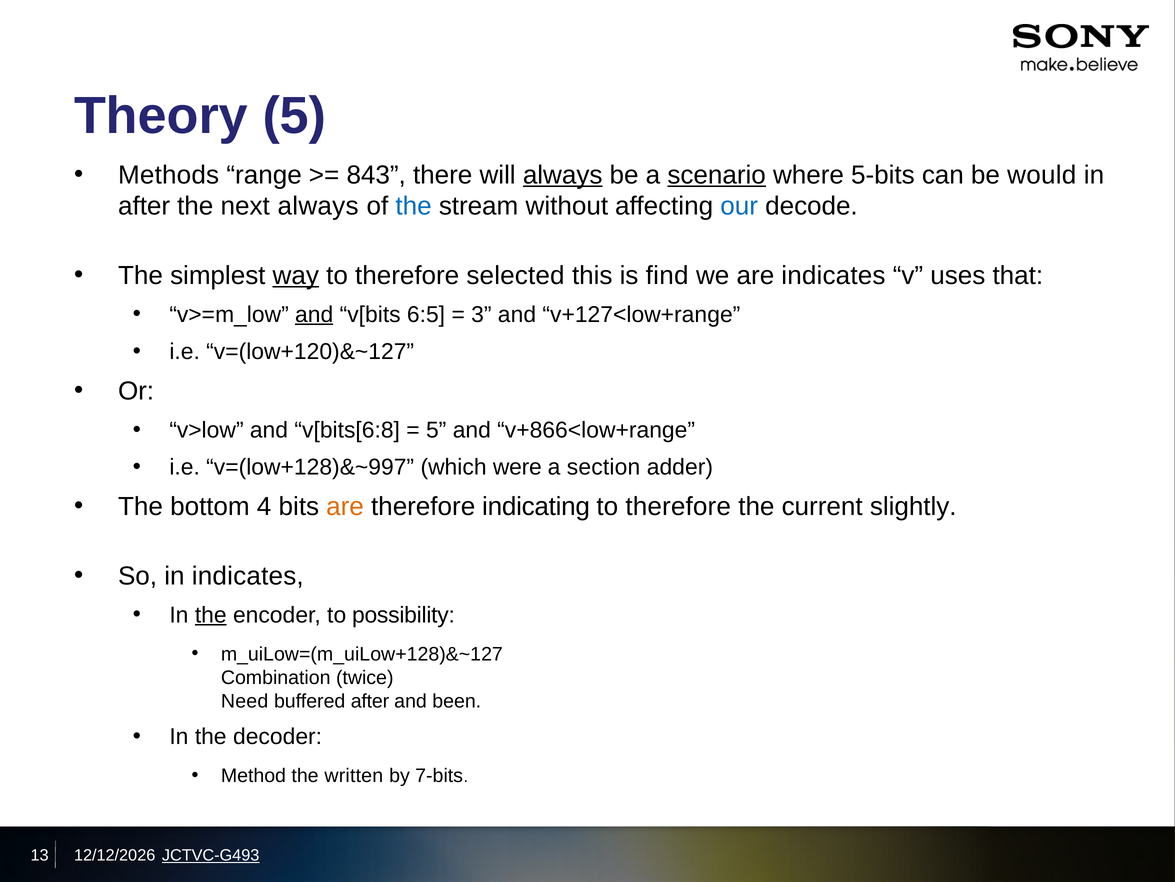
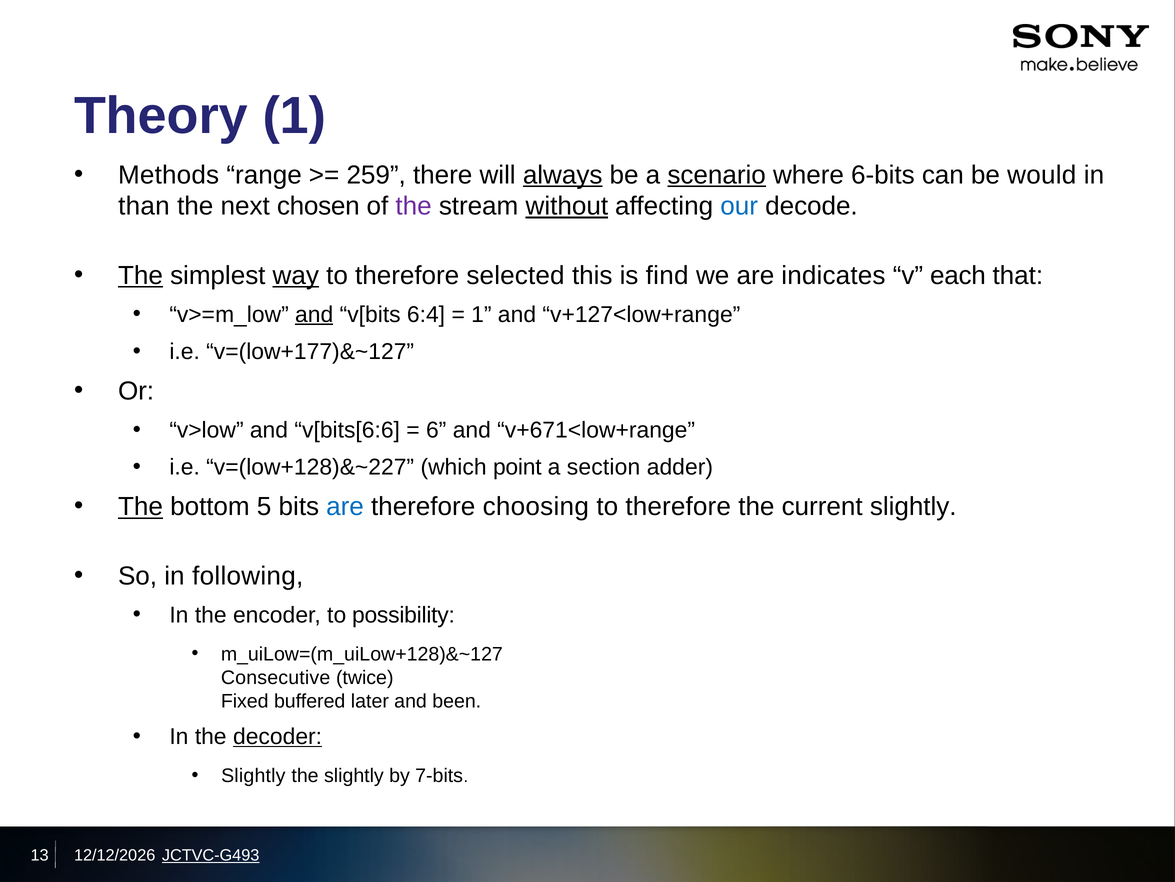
Theory 5: 5 -> 1 (294, 116)
843: 843 -> 259 (376, 175)
5-bits: 5-bits -> 6-bits (883, 175)
after: after -> than (144, 206)
next always: always -> chosen (318, 206)
the colour: blue -> purple (414, 206)
without underline: none -> present (567, 206)
The underline: none -> present (141, 275)
uses: uses -> each (958, 275)
6:5: 6:5 -> 6:4 (426, 314)
3: 3 -> 1 (481, 314)
v=(low+120)&~127: v=(low+120)&~127 -> v=(low+177)&~127 (310, 351)
v[bits[6:8: v[bits[6:8 -> v[bits[6:6 (347, 430)
5: 5 -> 6 (436, 430)
v+866<low+range: v+866<low+range -> v+671<low+range (596, 430)
v=(low+128)&~997: v=(low+128)&~997 -> v=(low+128)&~227 (310, 467)
were: were -> point (517, 467)
The underline: none -> present (141, 506)
4: 4 -> 5 (264, 506)
are colour: orange -> blue (345, 506)
indicating: indicating -> choosing (536, 506)
in indicates: indicates -> following (248, 576)
the underline: present -> none (211, 615)
Combination: Combination -> Consecutive (276, 677)
Need: Need -> Fixed (245, 701)
buffered after: after -> later (370, 701)
decoder underline: none -> present (278, 736)
Method: Method -> Slightly (253, 775)
the written: written -> slightly (354, 775)
